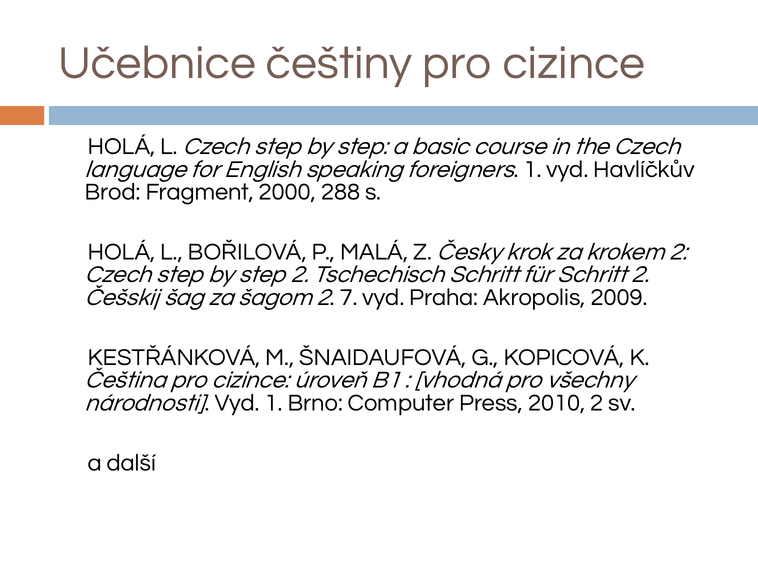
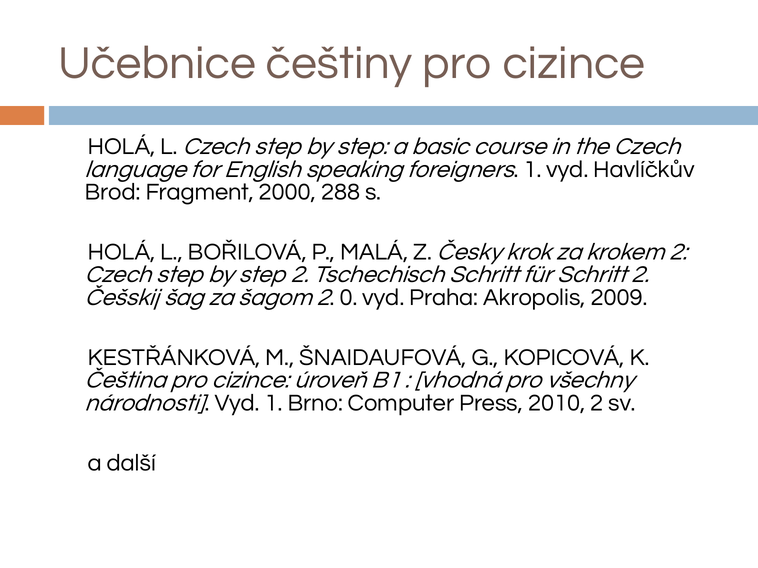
7: 7 -> 0 (349, 298)
